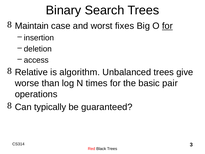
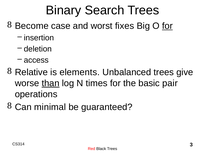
Maintain: Maintain -> Become (32, 26)
algorithm: algorithm -> elements (80, 72)
than underline: none -> present (51, 83)
typically: typically -> minimal (50, 107)
